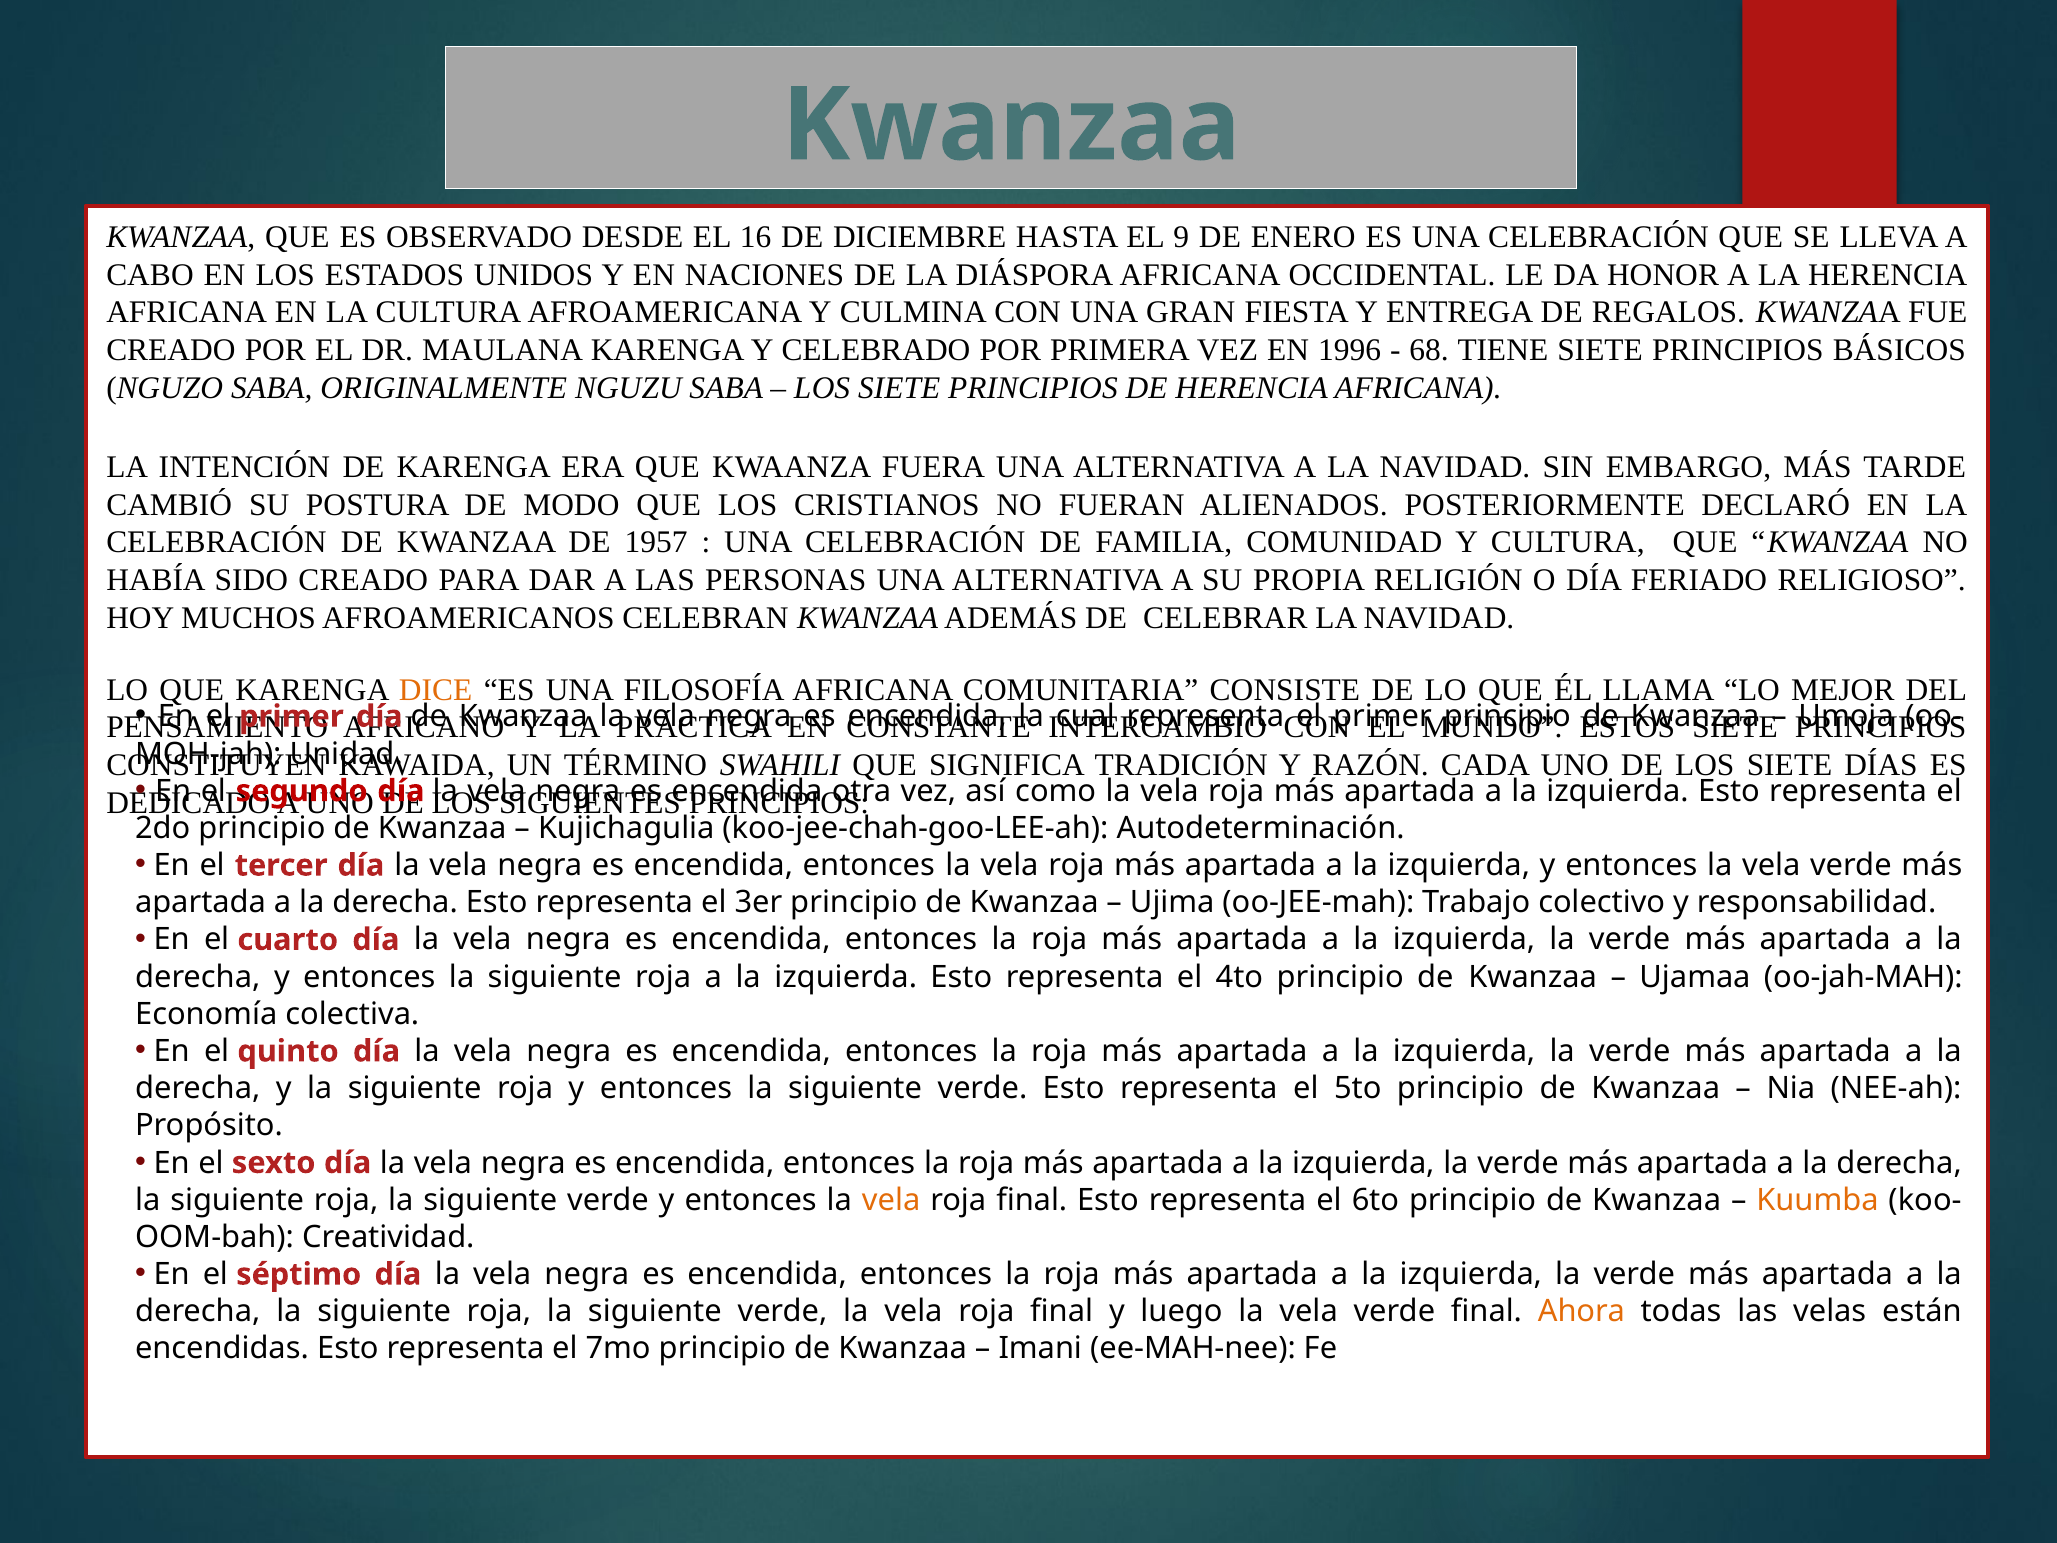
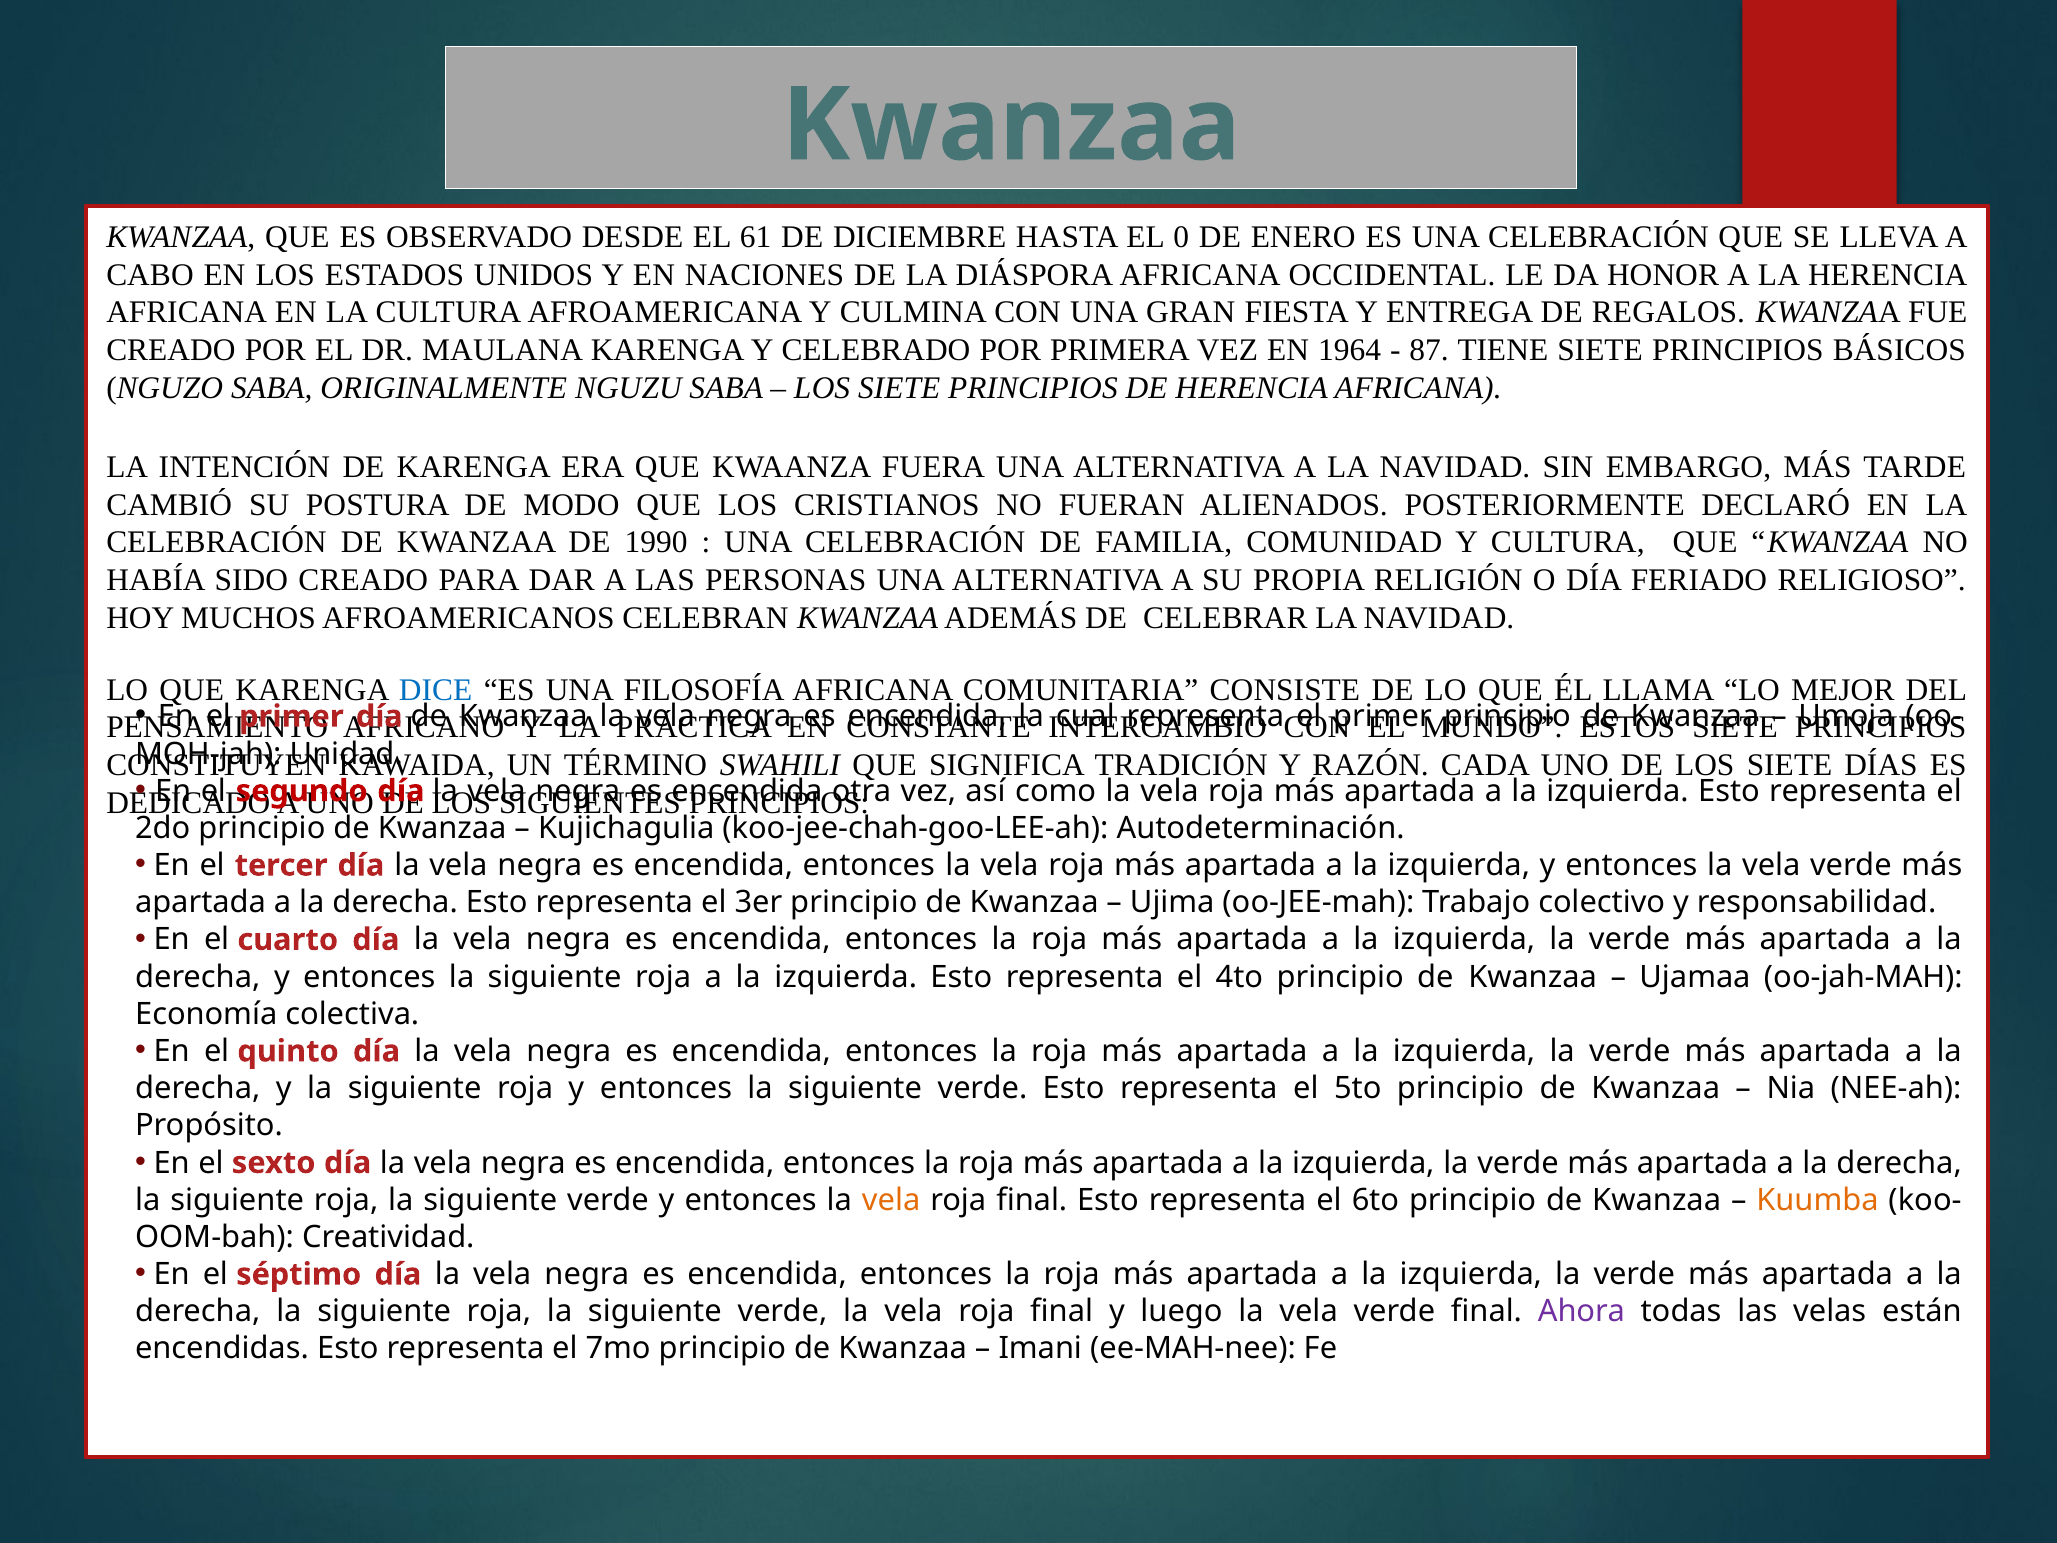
16: 16 -> 61 (756, 237)
9: 9 -> 0 (1181, 237)
1996: 1996 -> 1964 (1350, 350)
68: 68 -> 87 (1429, 350)
1957: 1957 -> 1990 (656, 542)
DICE colour: orange -> blue (436, 690)
Ahora colour: orange -> purple (1581, 1311)
